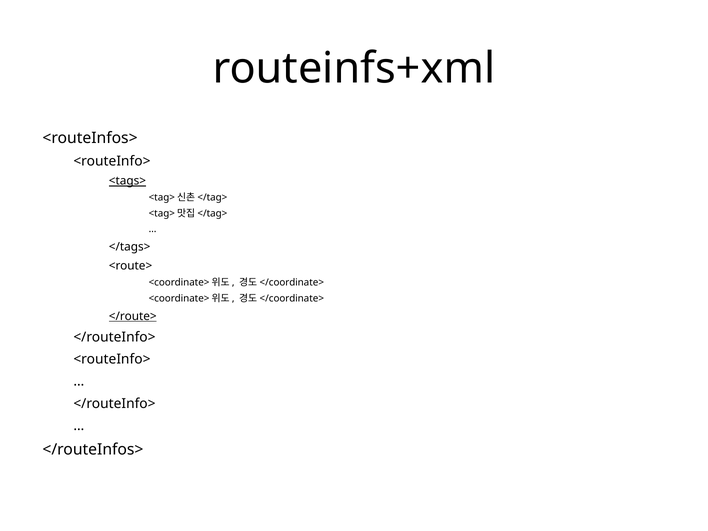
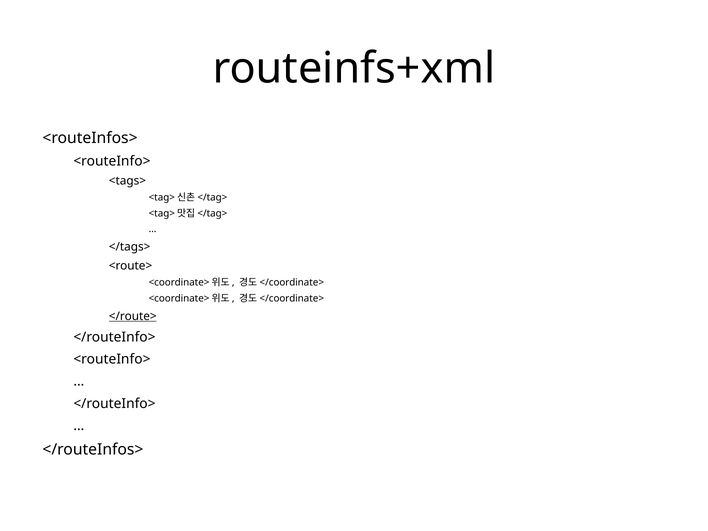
<tags> underline: present -> none (127, 181)
